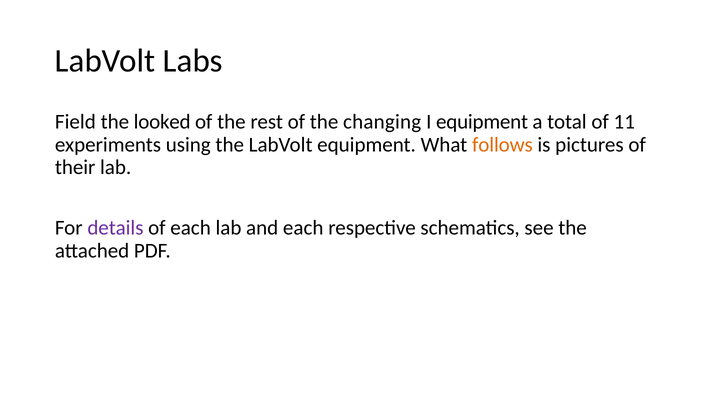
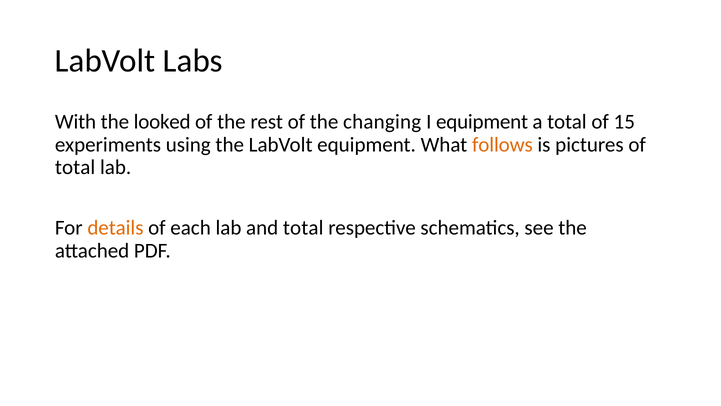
Field: Field -> With (76, 122)
11: 11 -> 15 (624, 122)
their: their -> total (75, 167)
details colour: purple -> orange (115, 228)
and each: each -> total (303, 228)
